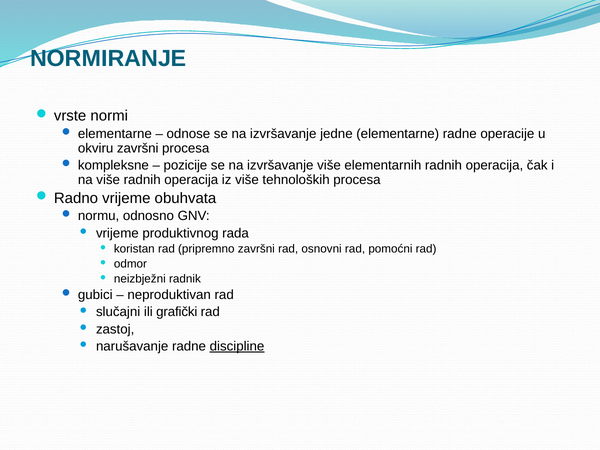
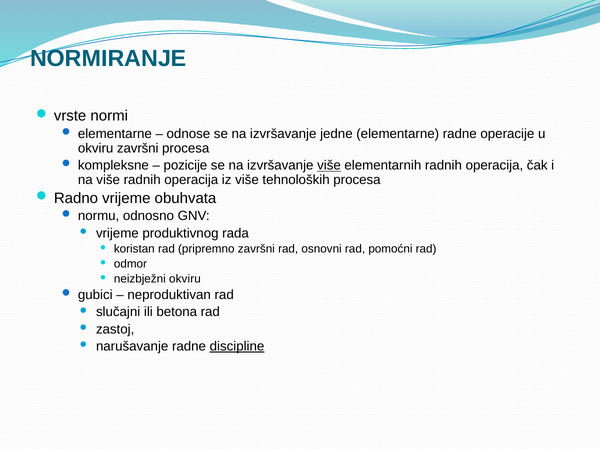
više underline: none -> present (329, 165)
neizbježni radnik: radnik -> okviru (185, 279)
grafički: grafički -> betona (177, 312)
